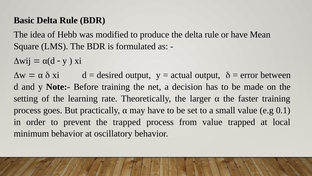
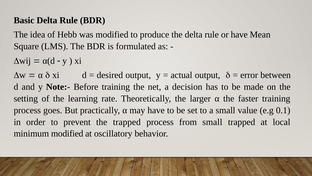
from value: value -> small (212, 122)
minimum behavior: behavior -> modified (67, 133)
